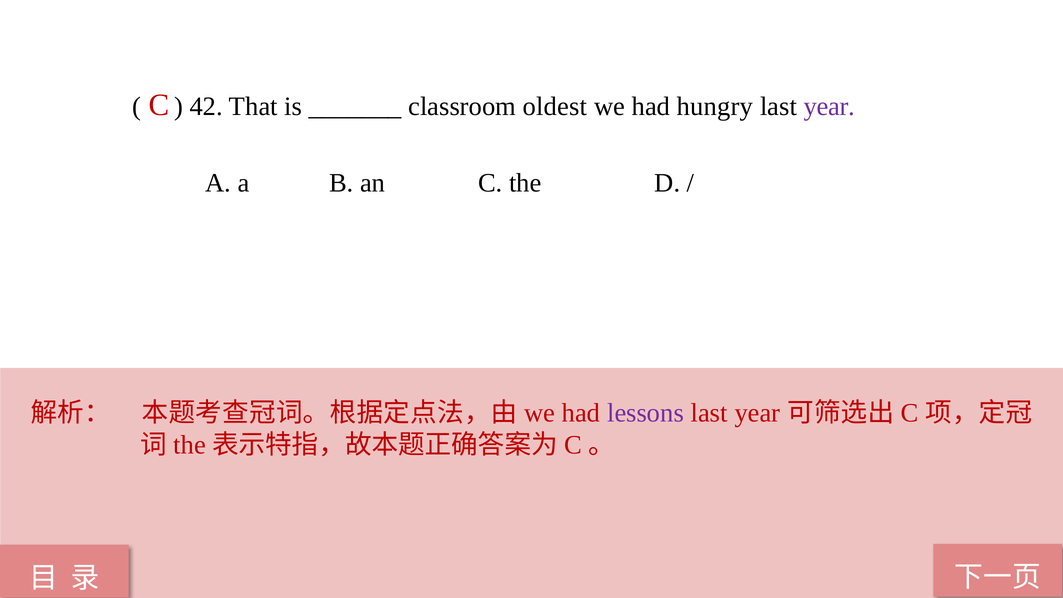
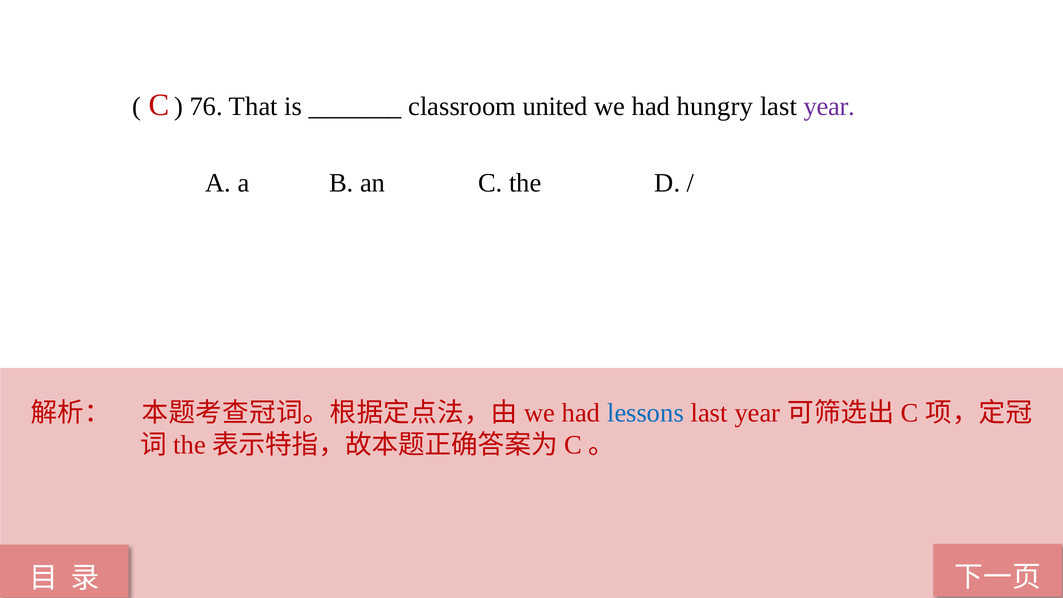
42: 42 -> 76 (206, 107)
oldest: oldest -> united (555, 107)
lessons colour: purple -> blue (646, 413)
